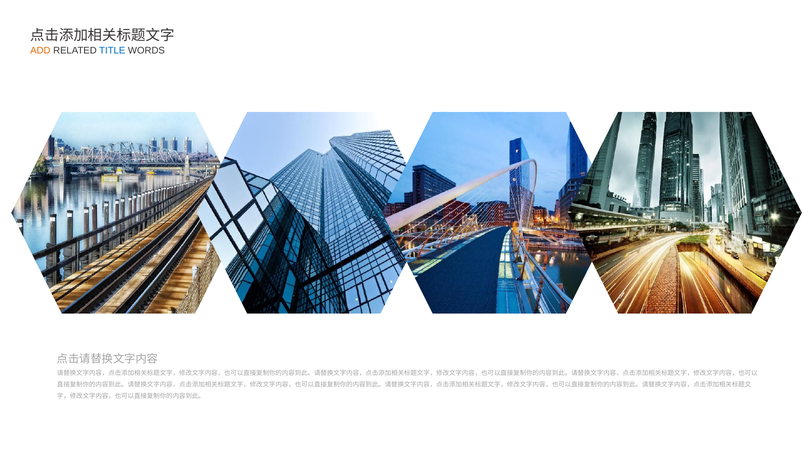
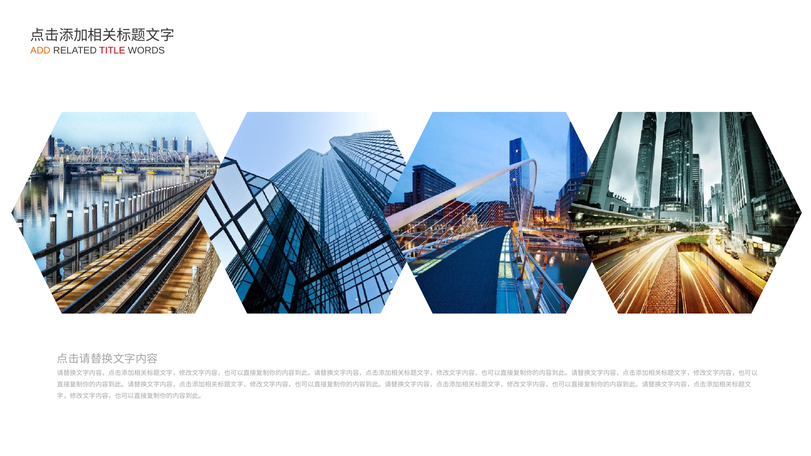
TITLE colour: blue -> red (112, 51)
